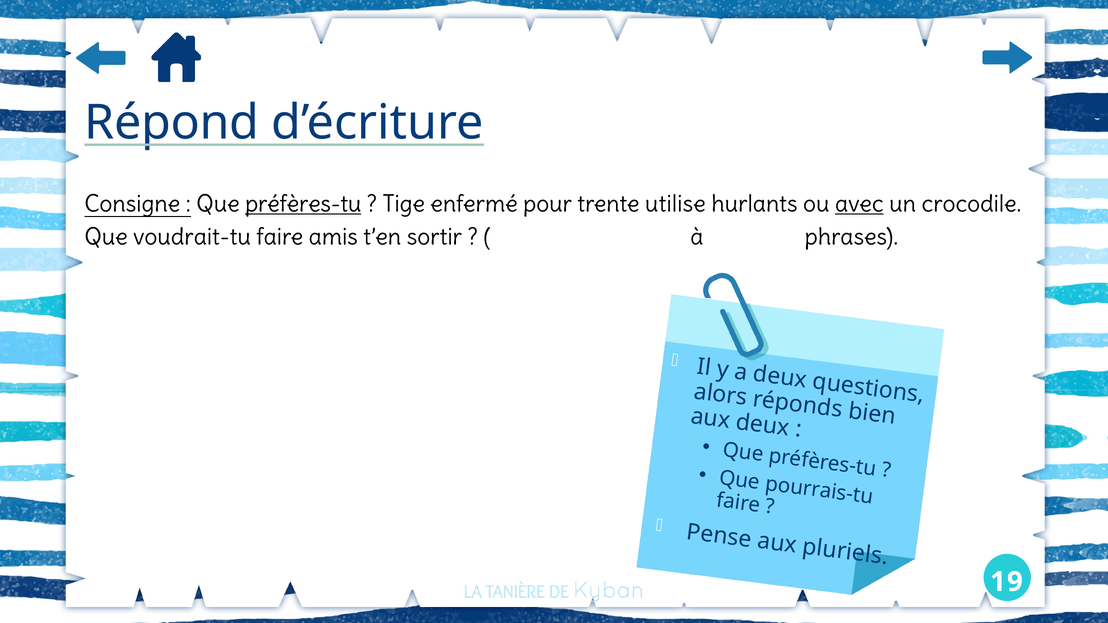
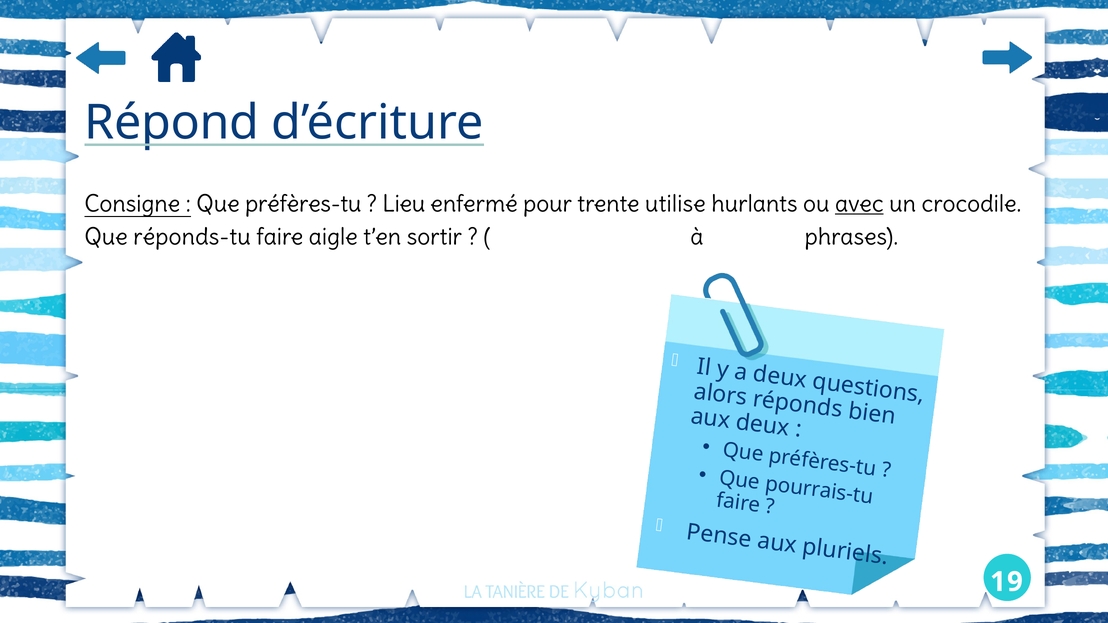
préfères-tu underline: present -> none (303, 204)
Tige: Tige -> Lieu (404, 204)
voudrait-tu: voudrait-tu -> réponds-tu (192, 237)
amis: amis -> aigle (333, 237)
